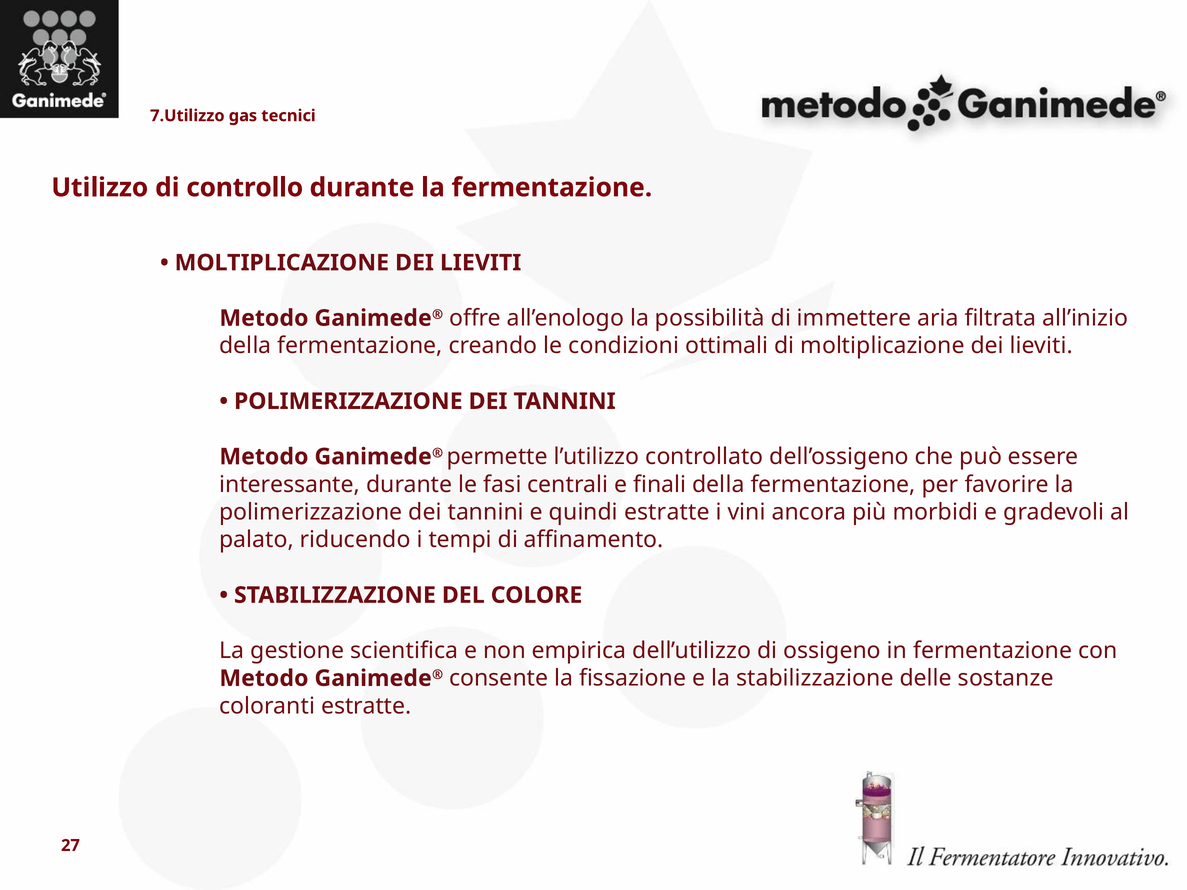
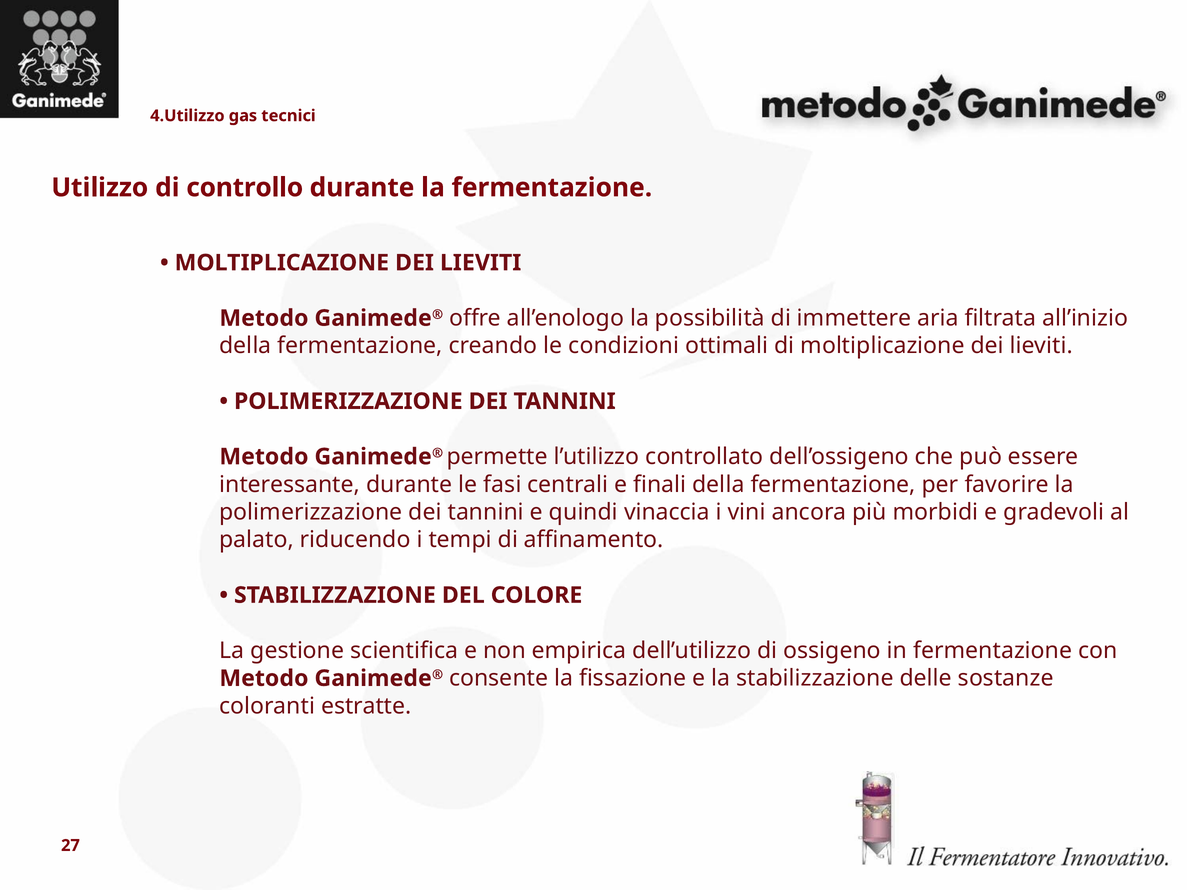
7.Utilizzo: 7.Utilizzo -> 4.Utilizzo (187, 116)
quindi estratte: estratte -> vinaccia (667, 512)
